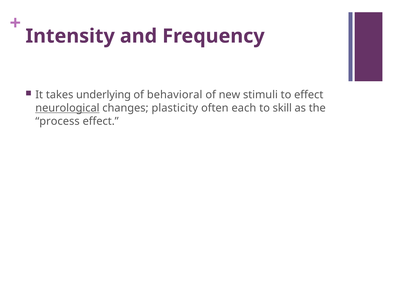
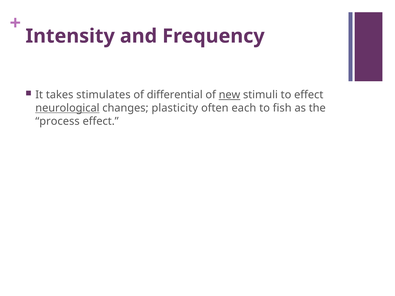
underlying: underlying -> stimulates (103, 95)
behavioral: behavioral -> differential (175, 95)
new underline: none -> present (229, 95)
skill: skill -> fish (282, 108)
